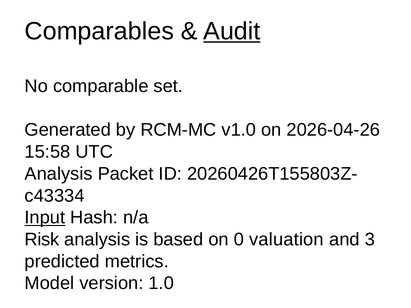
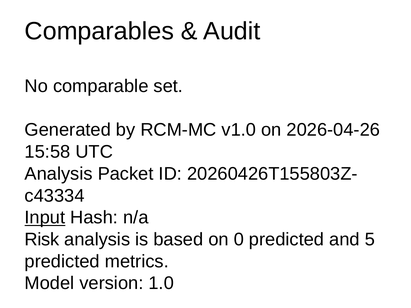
Audit underline: present -> none (232, 31)
0 valuation: valuation -> predicted (287, 240)
3: 3 -> 5 (370, 240)
